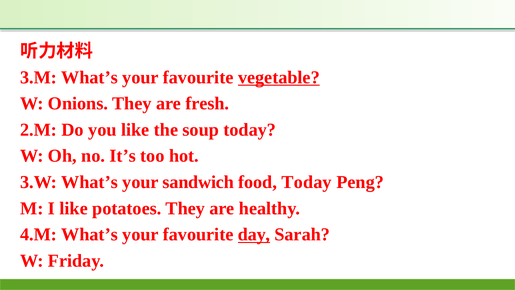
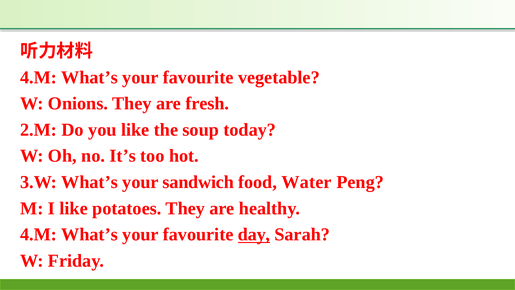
3.M: 3.M -> 4.M (39, 77)
vegetable underline: present -> none (279, 77)
food Today: Today -> Water (307, 182)
